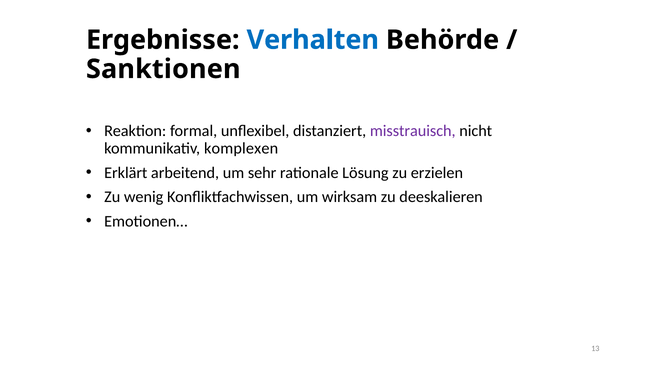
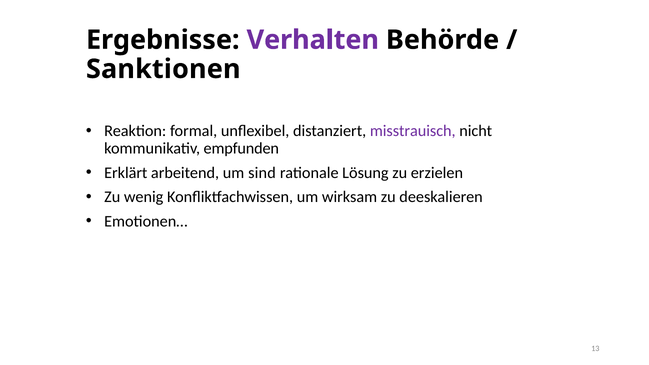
Verhalten colour: blue -> purple (313, 40)
komplexen: komplexen -> empfunden (241, 148)
sehr: sehr -> sind (262, 173)
